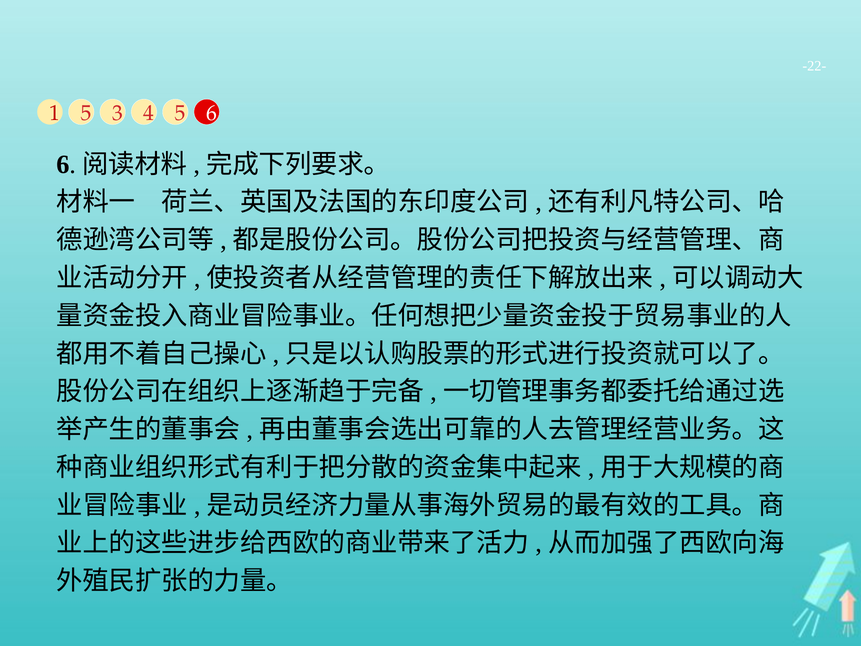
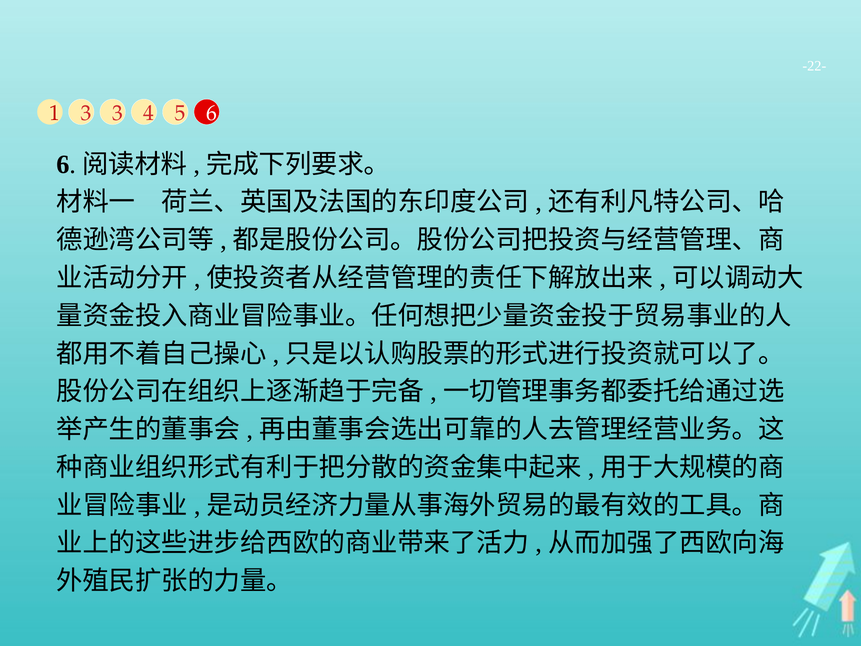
1 5: 5 -> 3 (86, 113)
